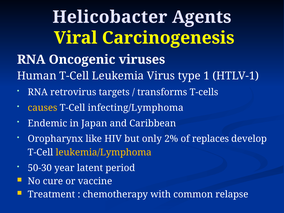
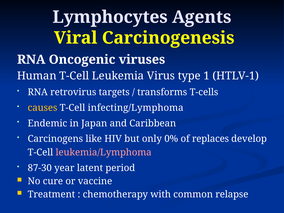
Helicobacter: Helicobacter -> Lymphocytes (110, 17)
Oropharynx: Oropharynx -> Carcinogens (55, 139)
2%: 2% -> 0% (171, 139)
leukemia/Lymphoma colour: yellow -> pink (104, 152)
50-30: 50-30 -> 87-30 (40, 168)
